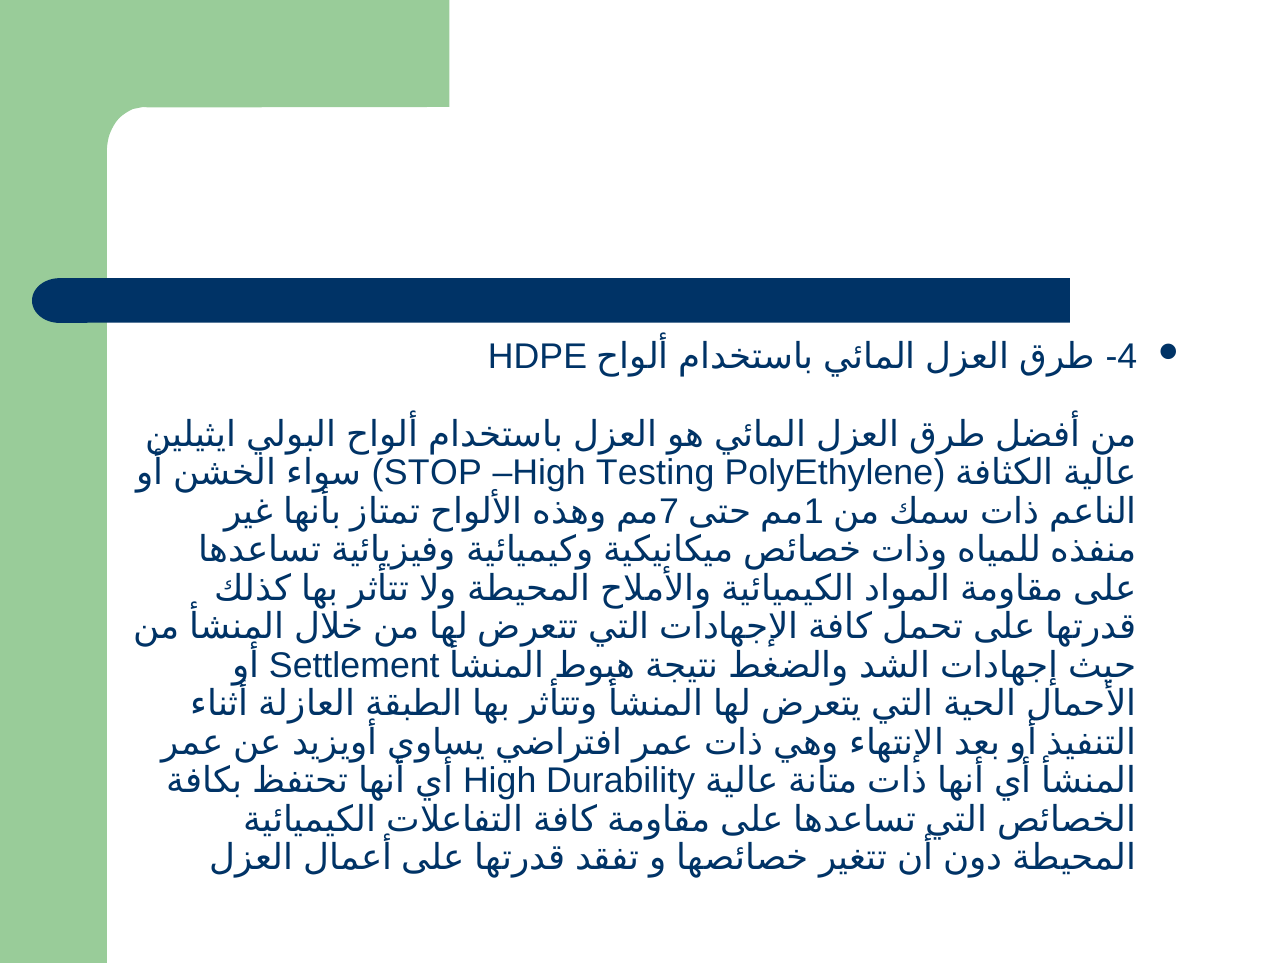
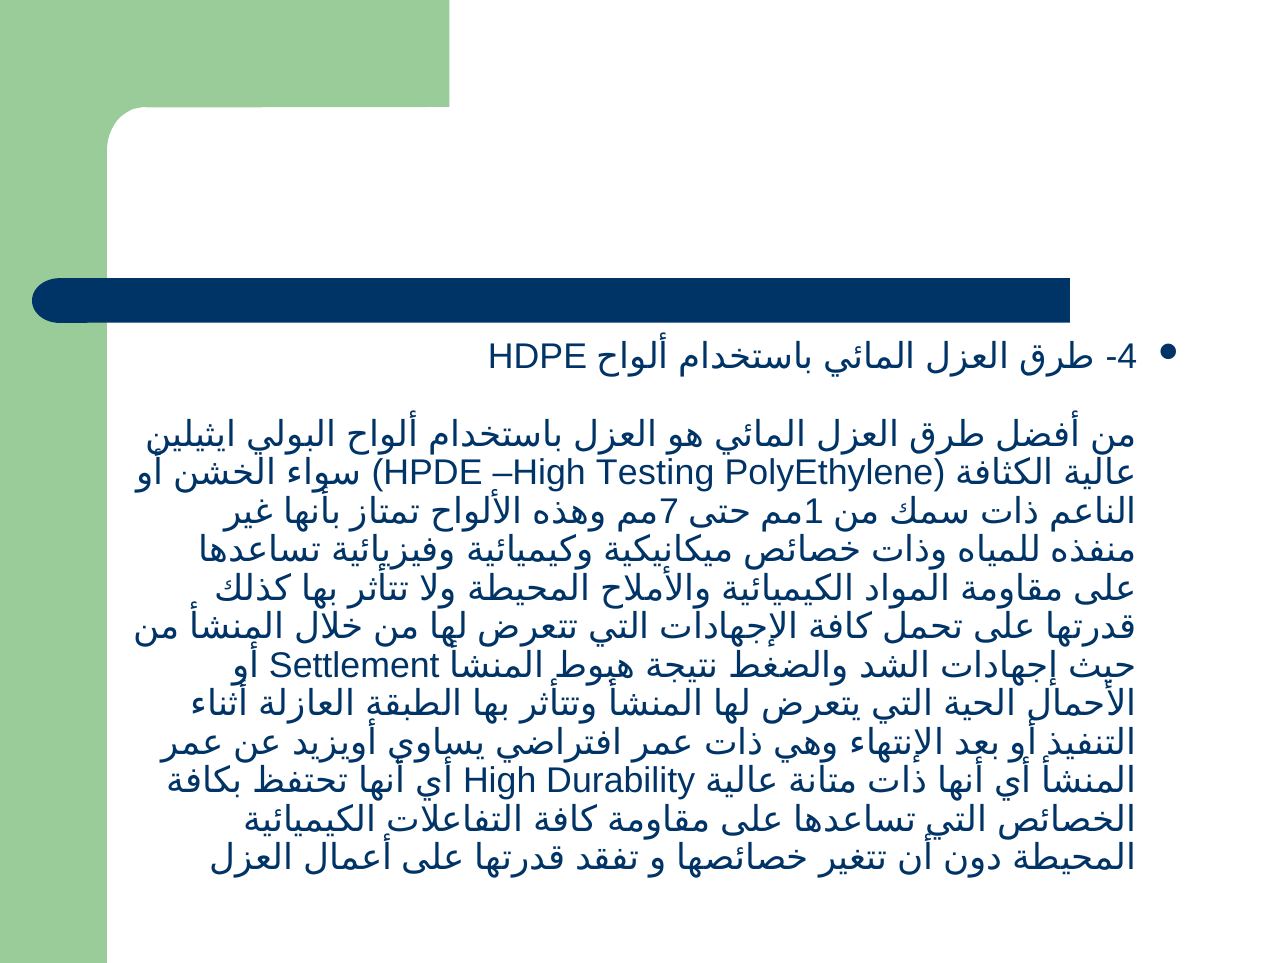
STOP: STOP -> HPDE (433, 473)
